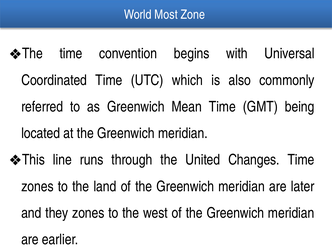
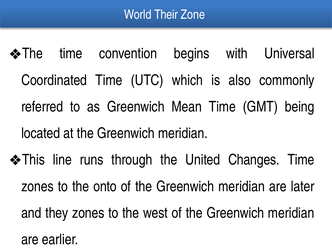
Most: Most -> Their (166, 15)
land: land -> onto (105, 186)
